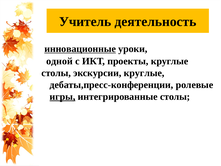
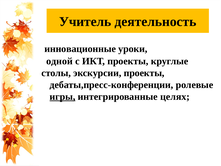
инновационные underline: present -> none (80, 49)
экскурсии круглые: круглые -> проекты (144, 73)
интегрированные столы: столы -> целях (175, 96)
